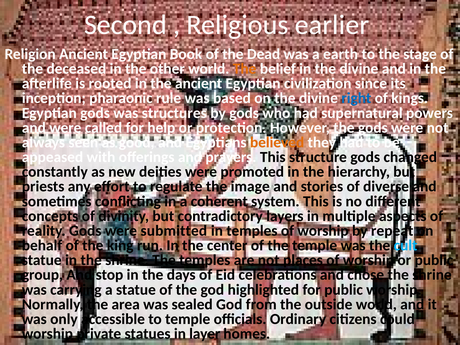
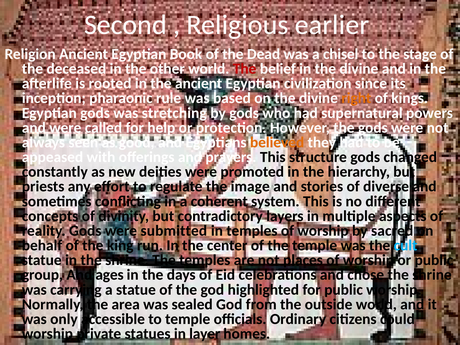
earth: earth -> chisel (341, 54)
The colour: orange -> red (245, 69)
right colour: blue -> orange (356, 98)
structures: structures -> stretching (174, 113)
repeat: repeat -> sacred (392, 231)
stop: stop -> ages (110, 275)
